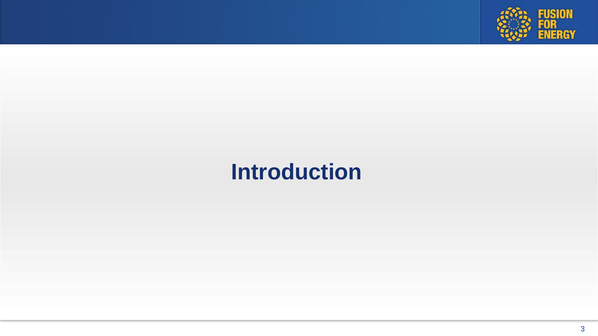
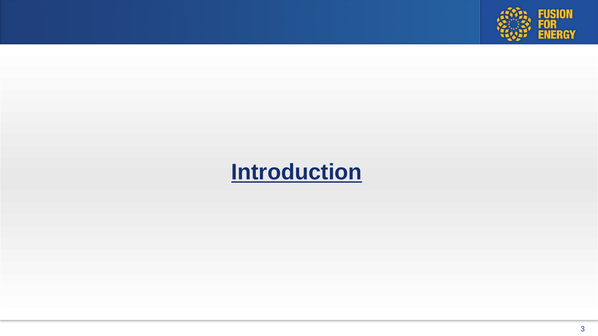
Introduction underline: none -> present (297, 172)
